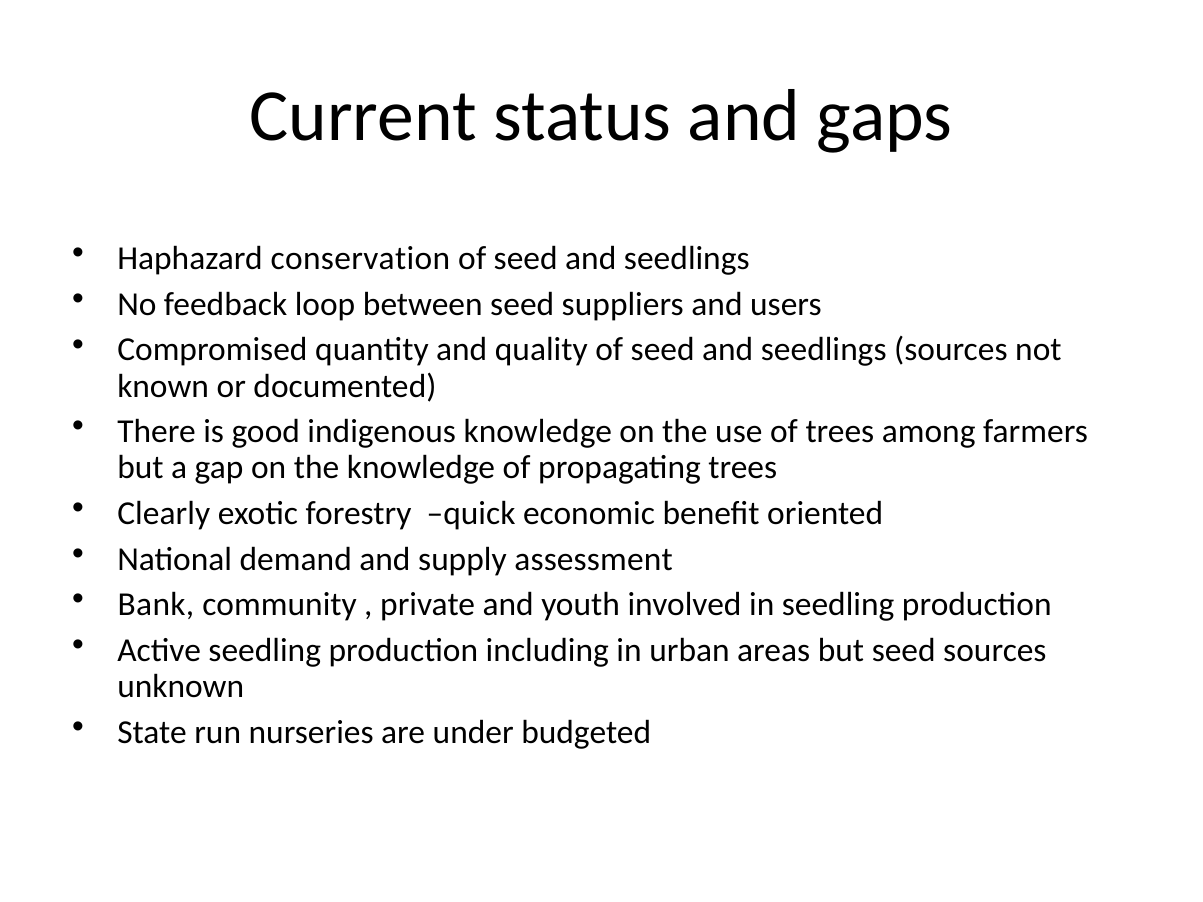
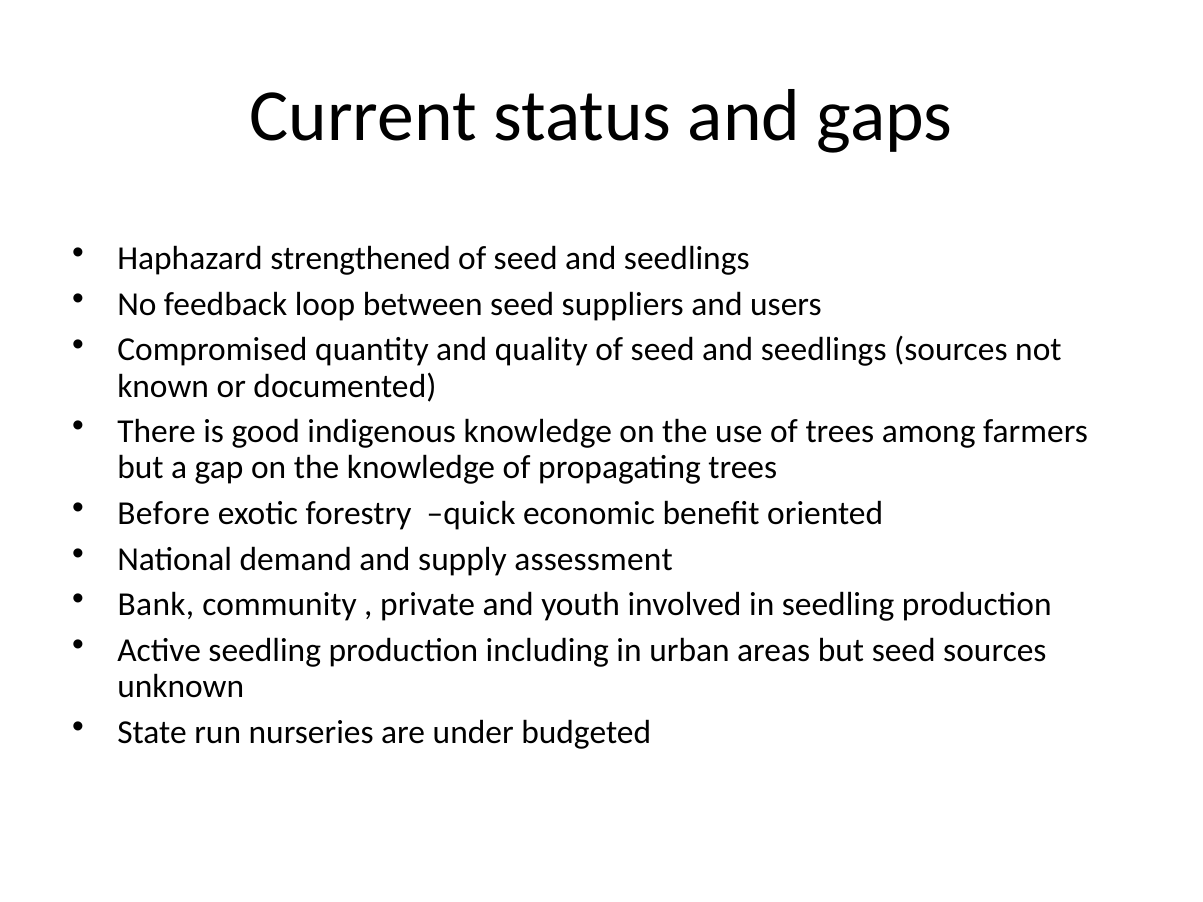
conservation: conservation -> strengthened (361, 259)
Clearly: Clearly -> Before (164, 514)
